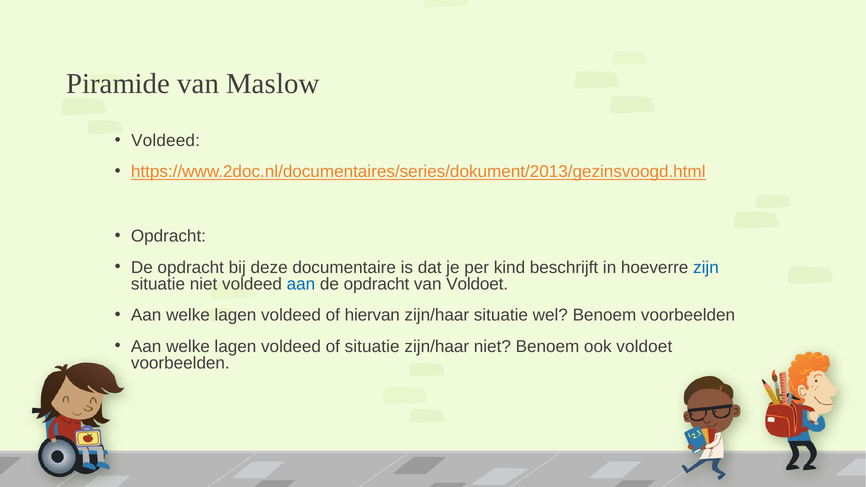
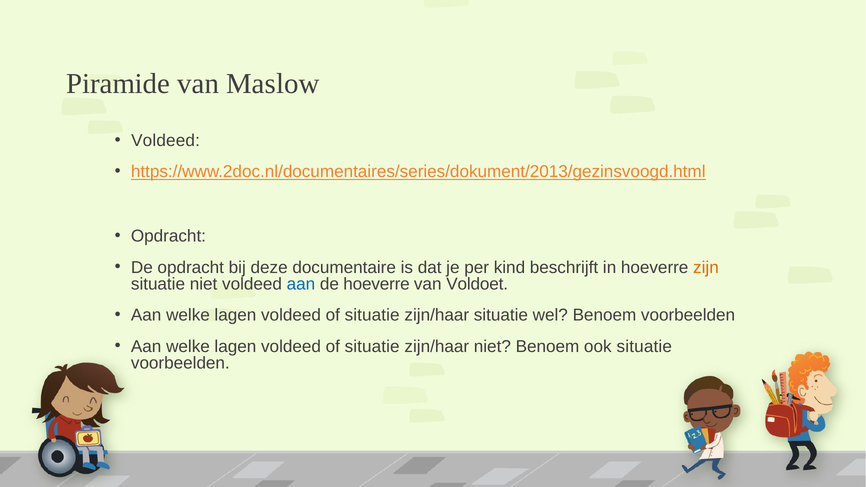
zijn colour: blue -> orange (706, 267)
opdracht: opdracht -> hoeverre (377, 284)
hiervan: hiervan -> situatie (372, 315)
ook voldoet: voldoet -> situatie (644, 347)
